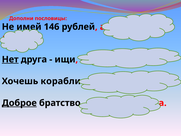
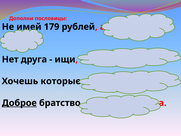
146: 146 -> 179 (52, 27)
Нет underline: present -> none (10, 59)
корабли: корабли -> которые (61, 81)
